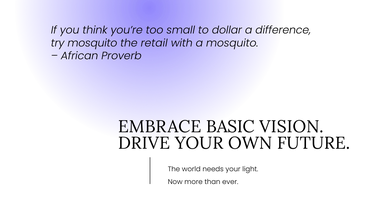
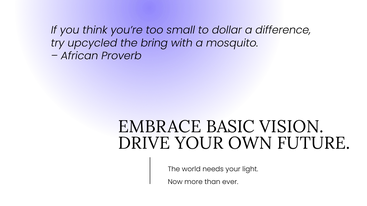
try mosquito: mosquito -> upcycled (92, 43)
retail: retail -> bring (154, 43)
